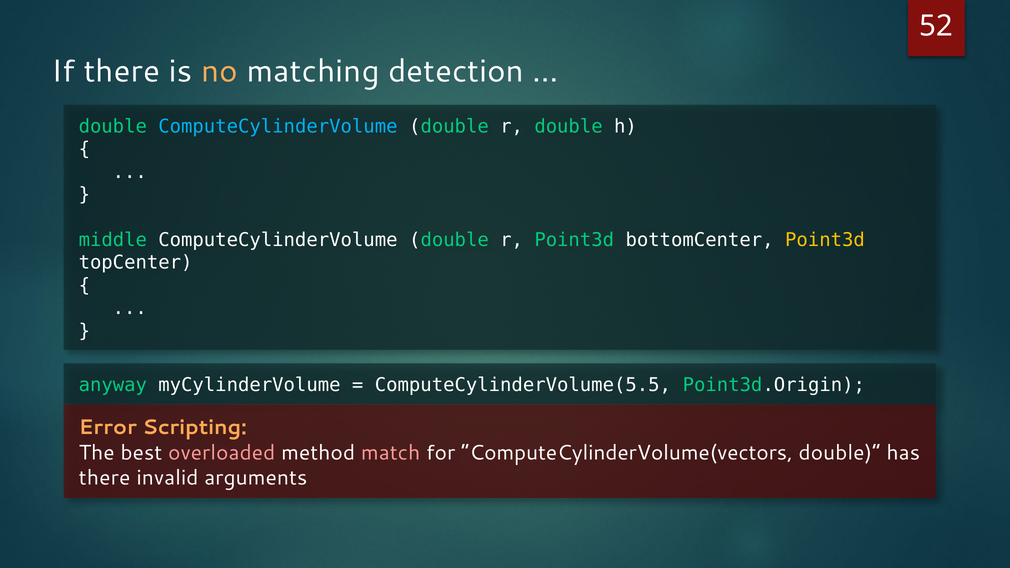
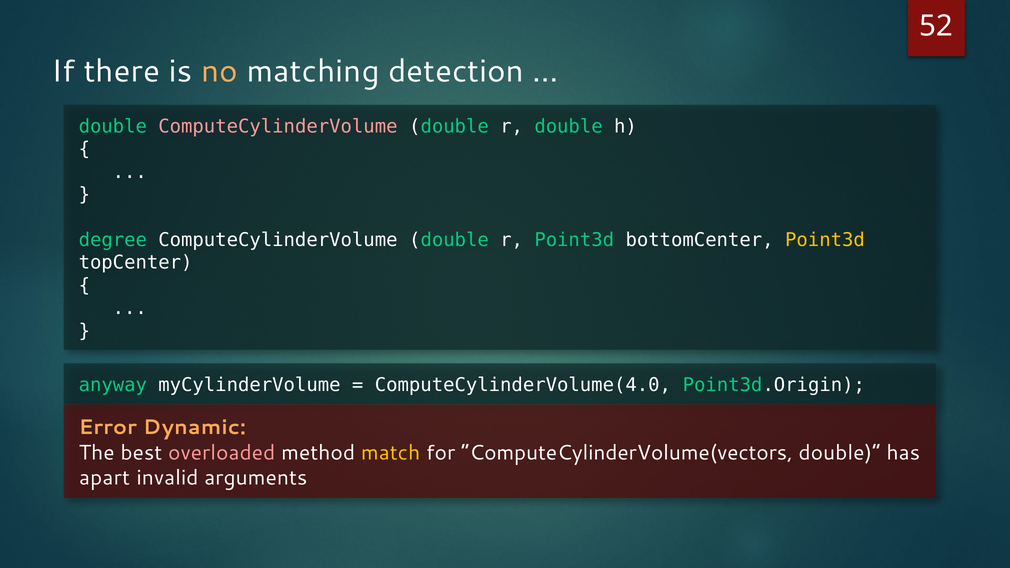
ComputeCylinderVolume colour: light blue -> pink (278, 126)
middle: middle -> degree (113, 240)
ComputeCylinderVolume(5.5: ComputeCylinderVolume(5.5 -> ComputeCylinderVolume(4.0 (523, 385)
Scripting: Scripting -> Dynamic (194, 427)
match colour: pink -> yellow (391, 453)
there: there -> apart (105, 478)
